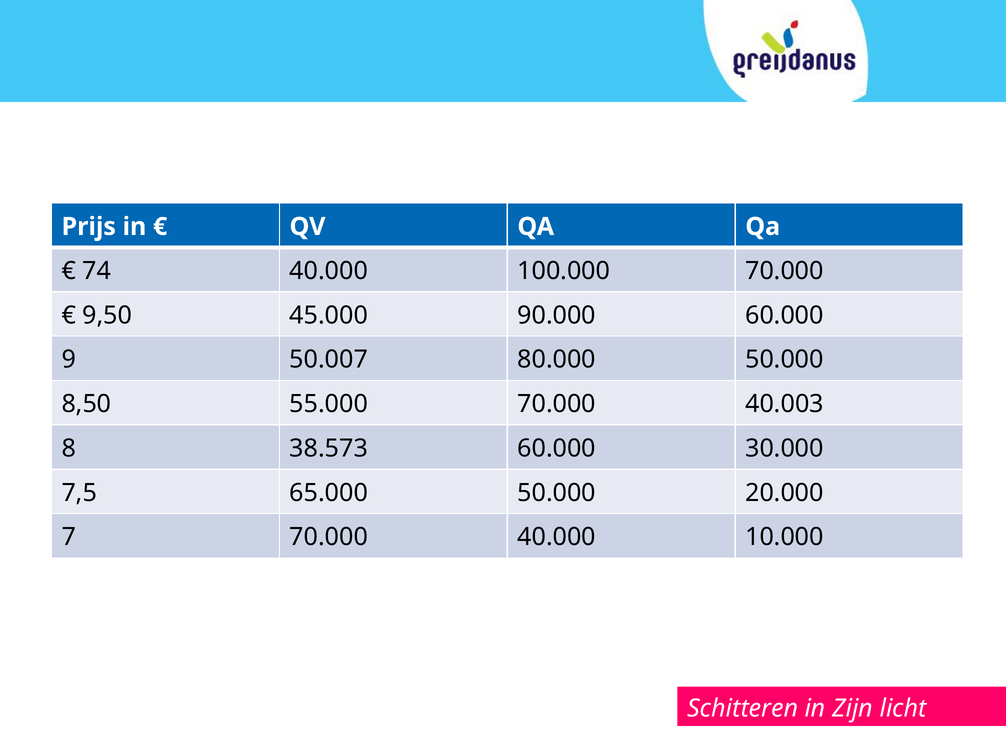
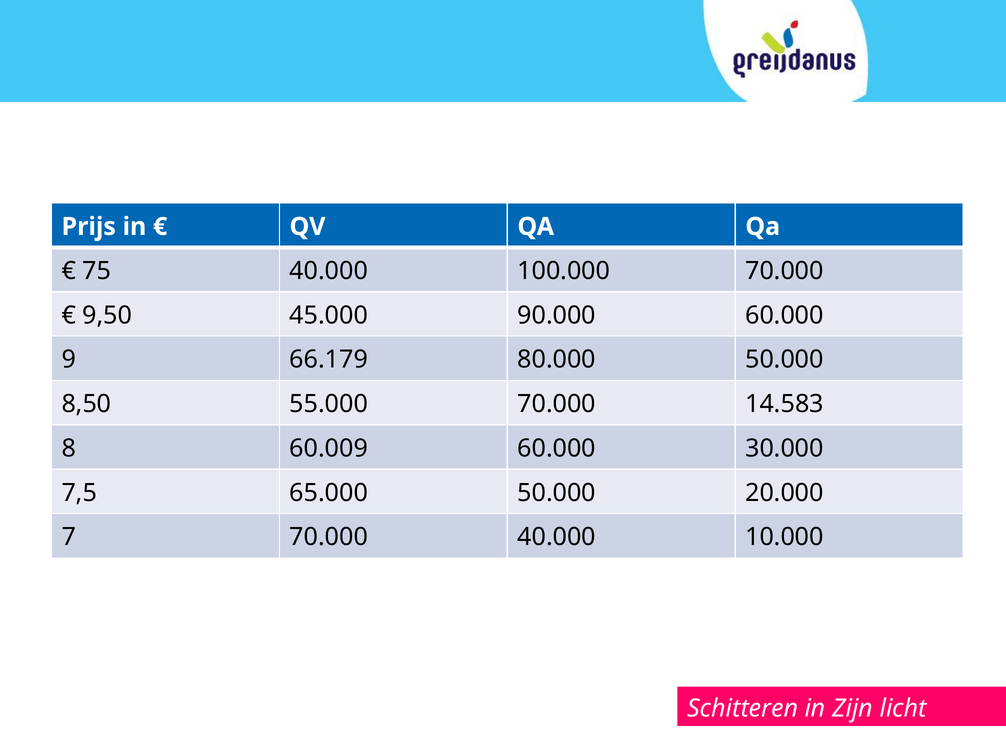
74: 74 -> 75 (97, 271)
50.007: 50.007 -> 66.179 (329, 359)
40.003: 40.003 -> 14.583 (785, 404)
38.573: 38.573 -> 60.009 (329, 448)
